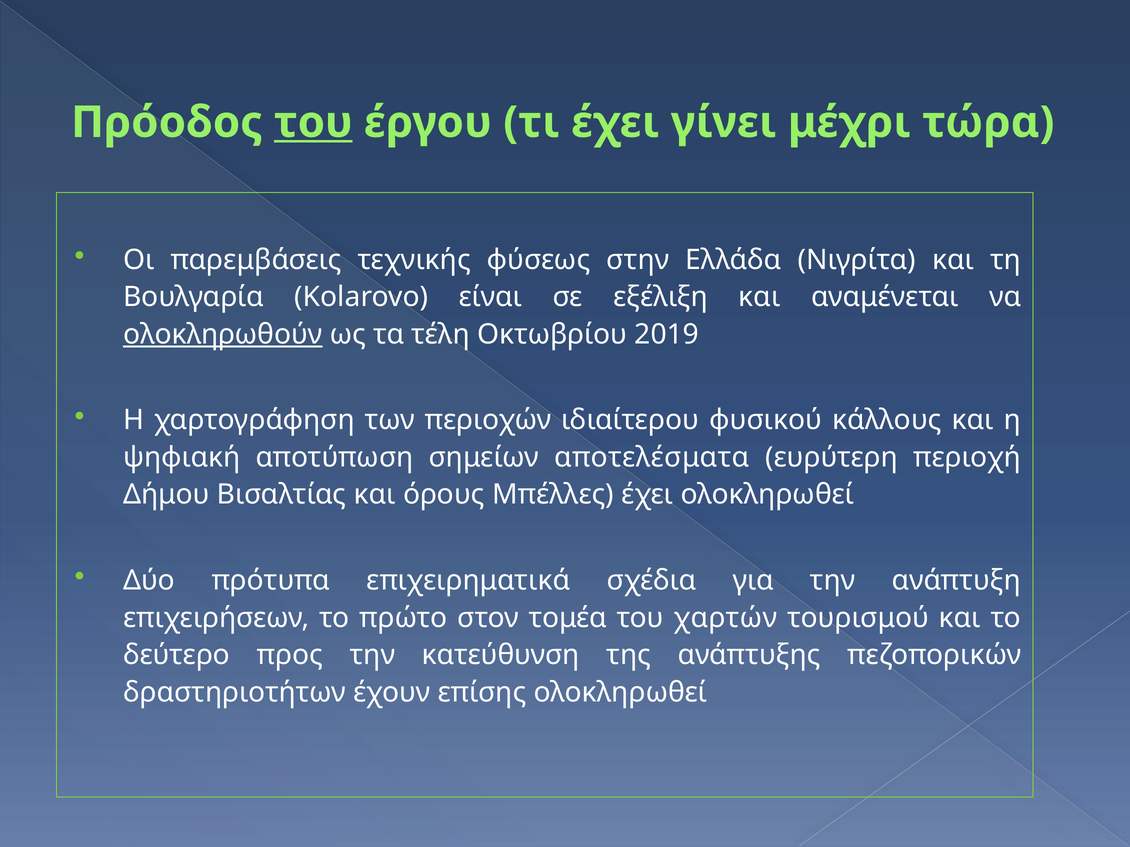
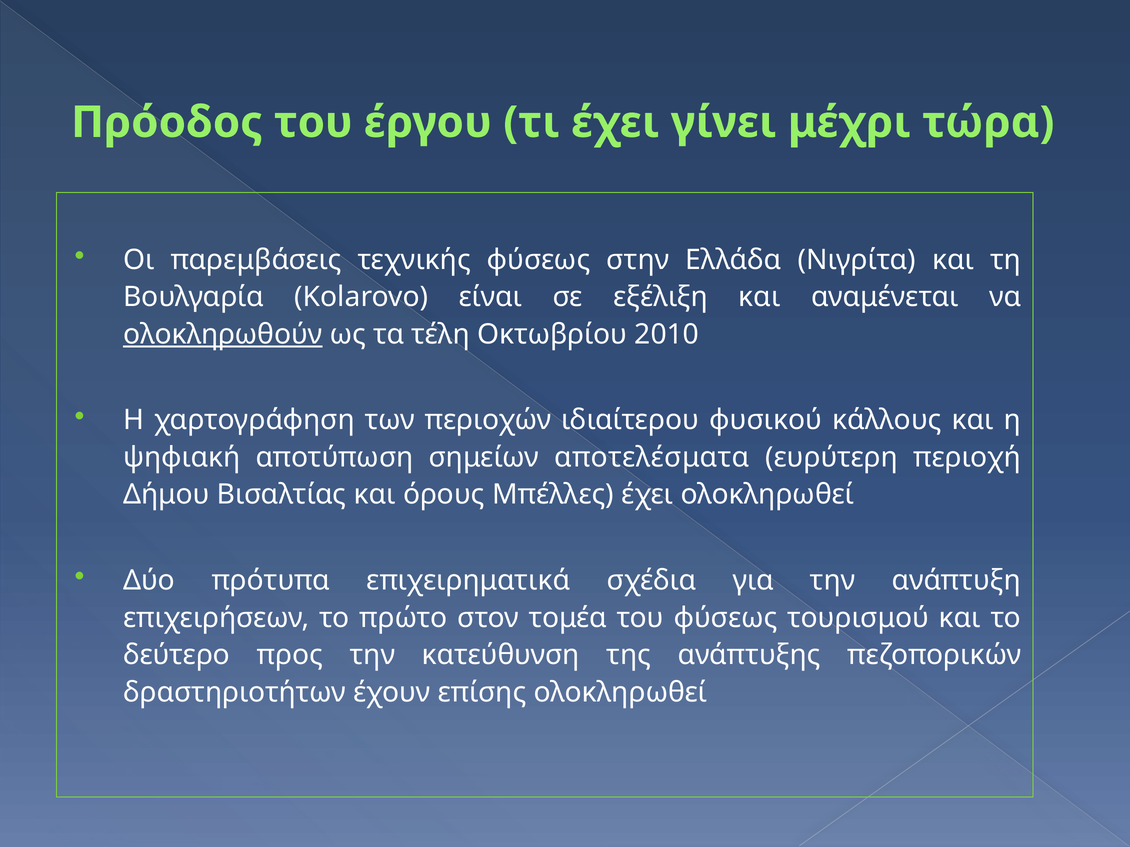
του underline: present -> none (313, 123)
2019: 2019 -> 2010 (667, 335)
του χαρτών: χαρτών -> φύσεως (726, 618)
